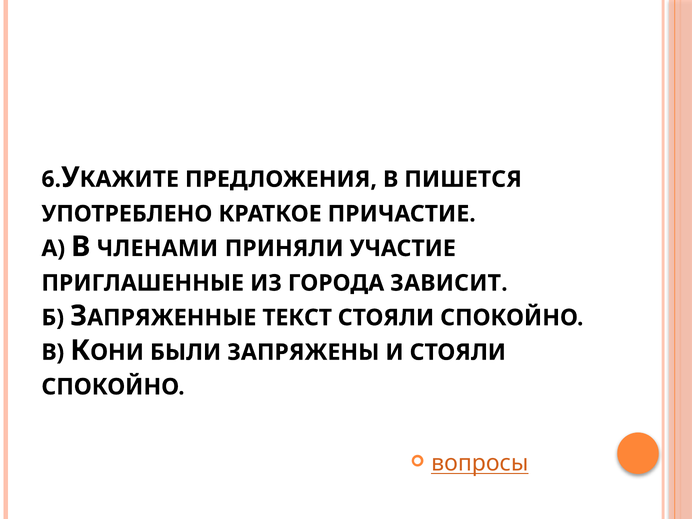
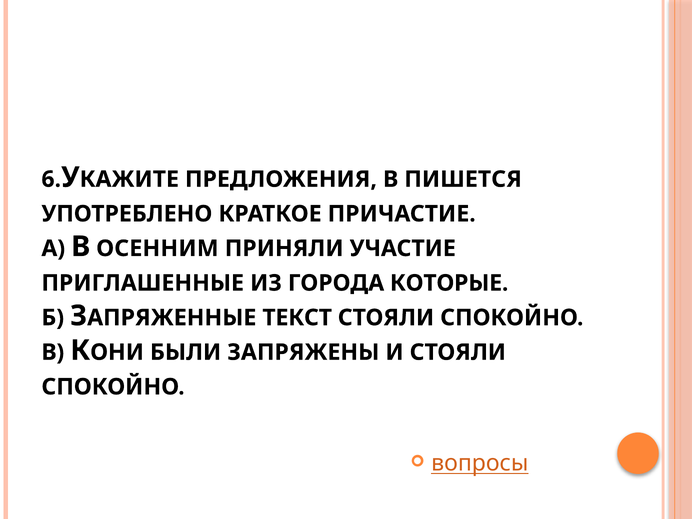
ЧЛЕНАМИ: ЧЛЕНАМИ -> ОСЕННИМ (157, 248)
ЗАВИСИТ: ЗАВИСИТ -> КОТОРЫЕ (449, 283)
